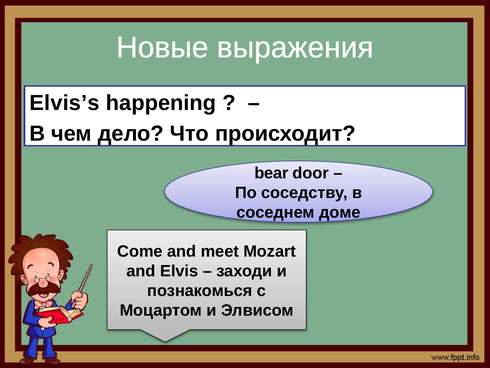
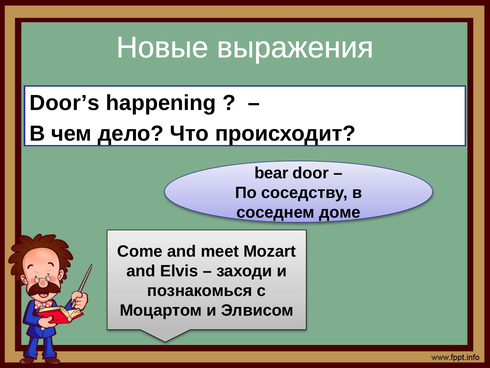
Elvis’s: Elvis’s -> Door’s (65, 103)
